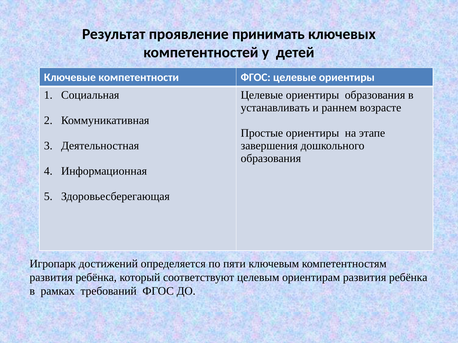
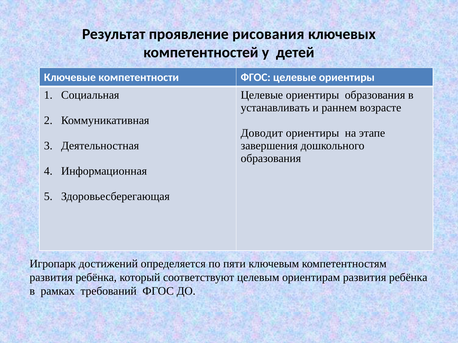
принимать: принимать -> рисования (268, 34)
Простые: Простые -> Доводит (262, 133)
